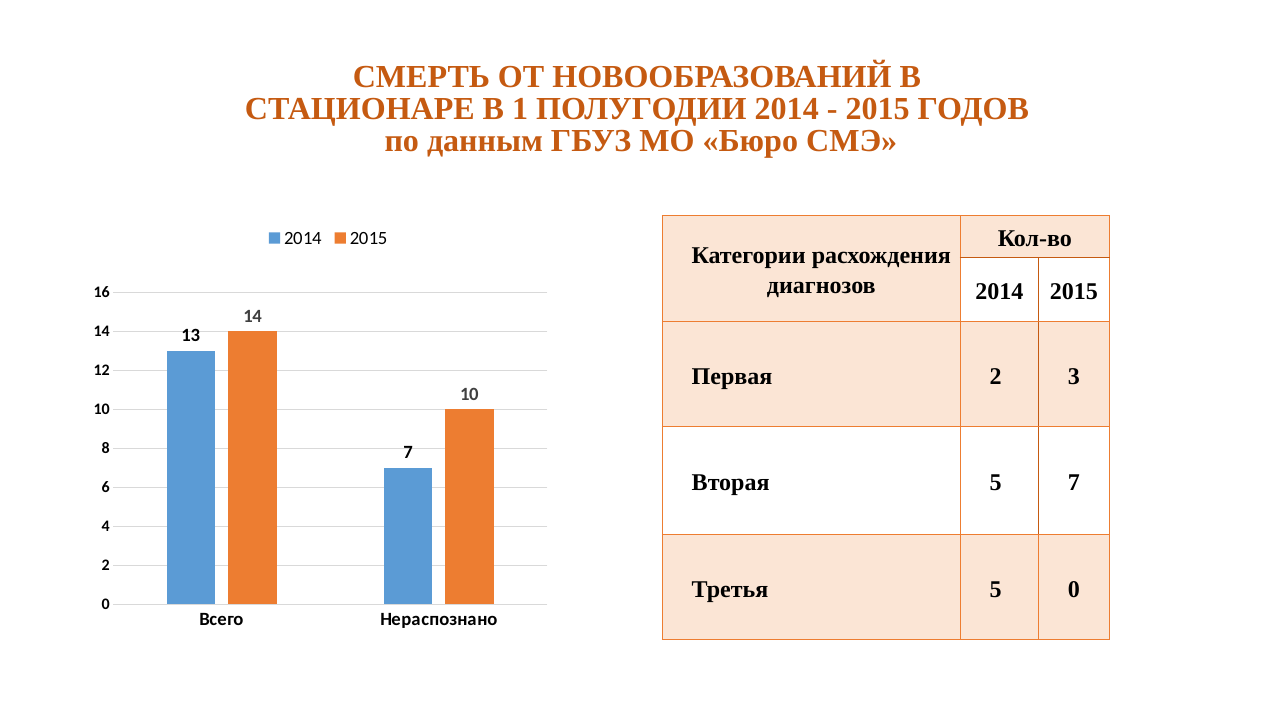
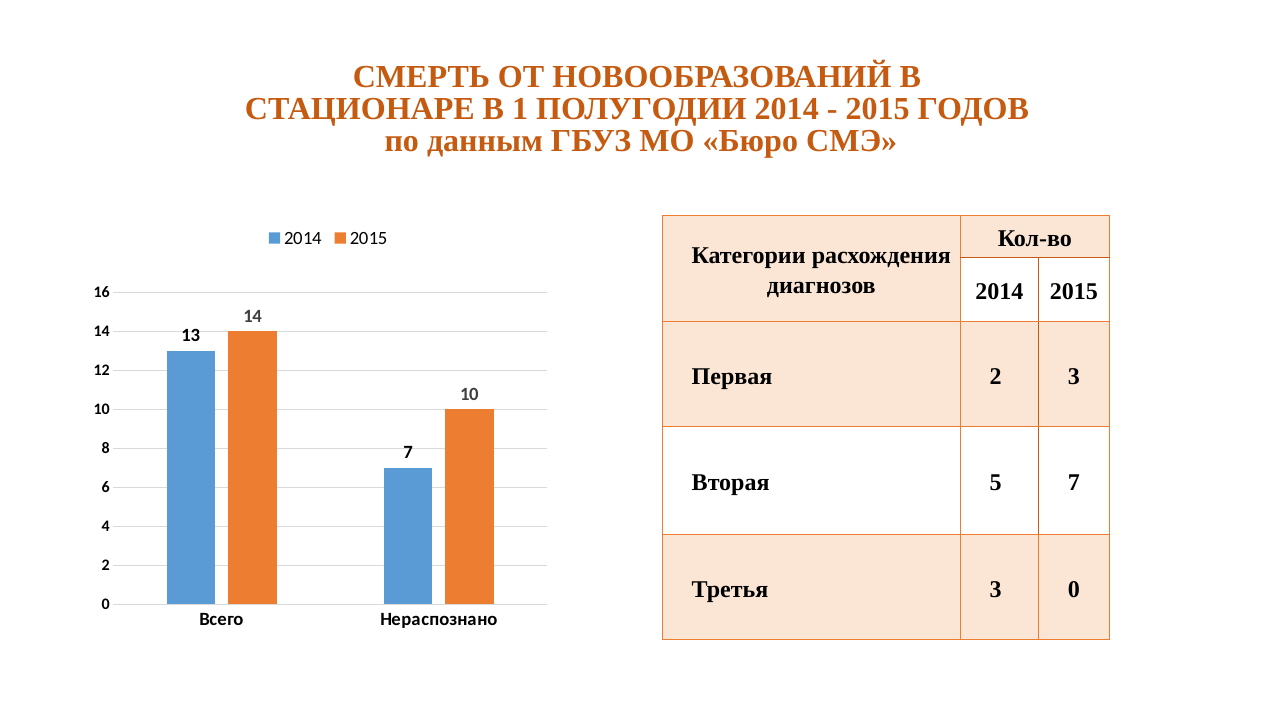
Третья 5: 5 -> 3 (996, 589)
